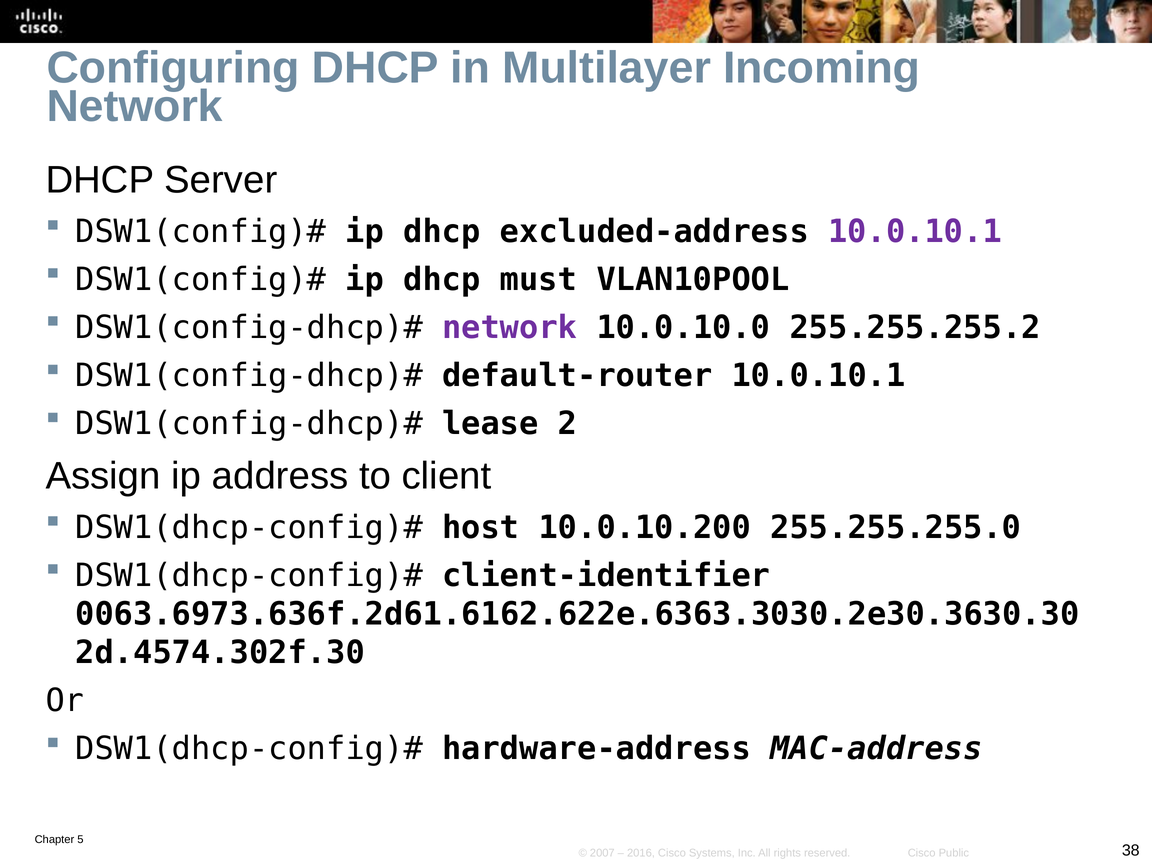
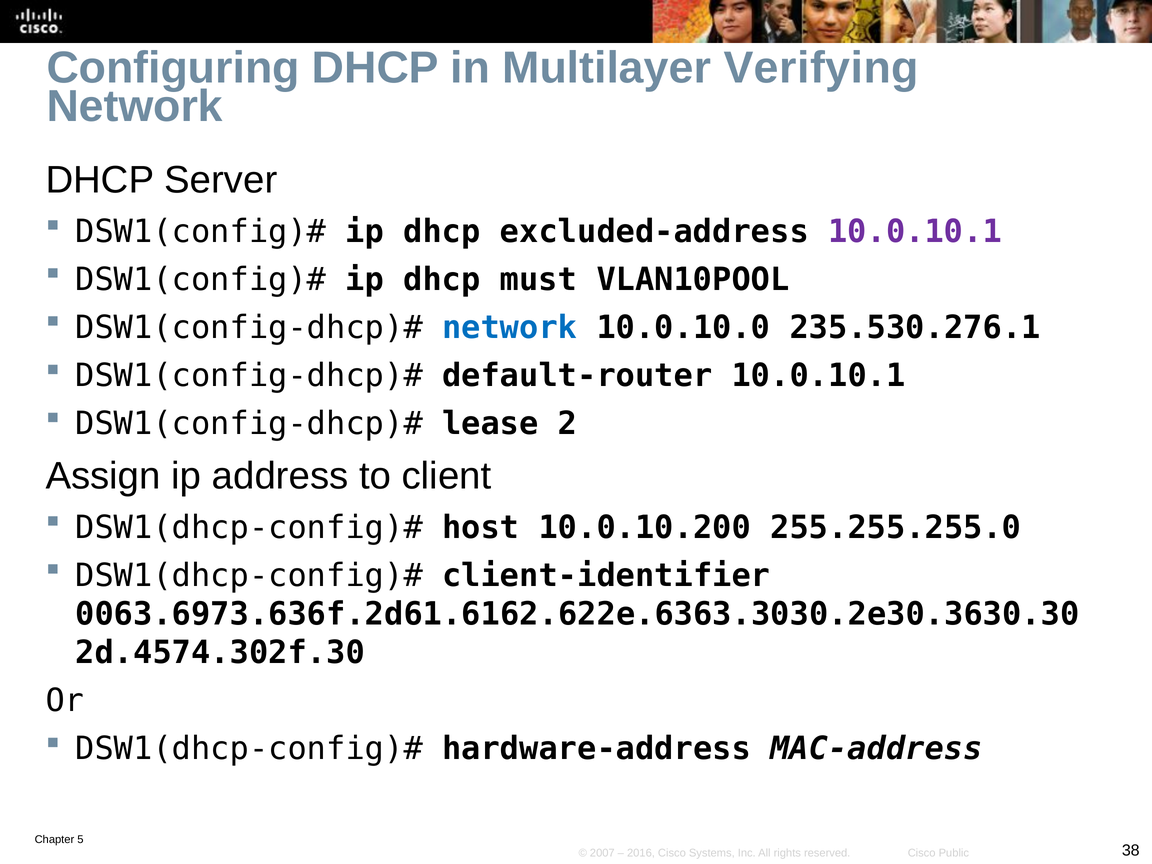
Incoming: Incoming -> Verifying (821, 68)
network colour: purple -> blue (510, 328)
255.255.255.2: 255.255.255.2 -> 235.530.276.1 (915, 328)
